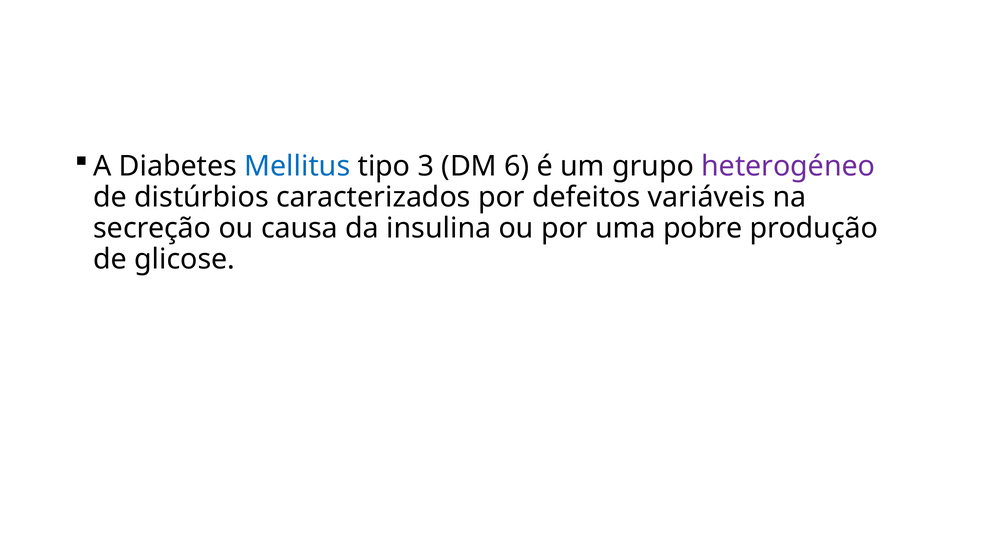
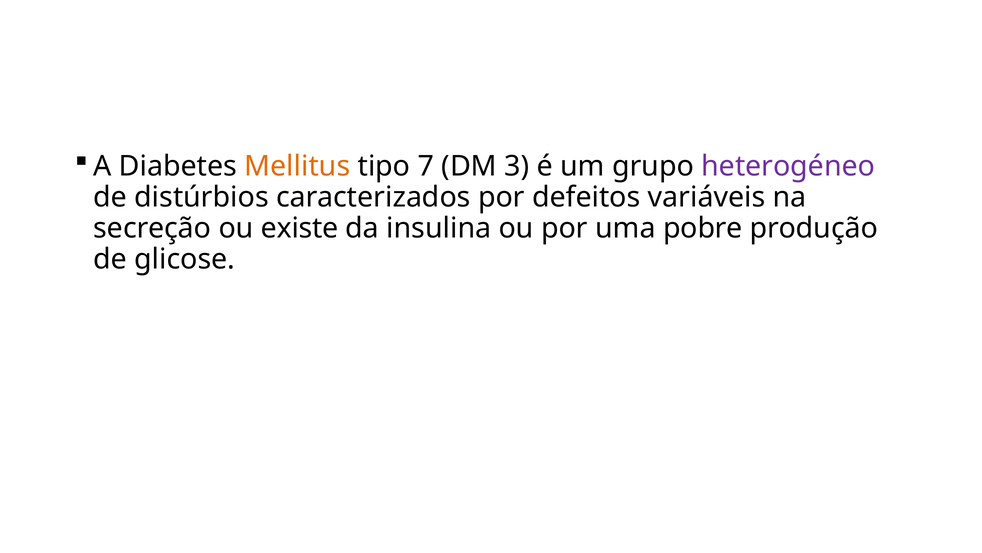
Mellitus colour: blue -> orange (297, 166)
3: 3 -> 7 (426, 166)
6: 6 -> 3 (517, 166)
causa: causa -> existe (300, 228)
